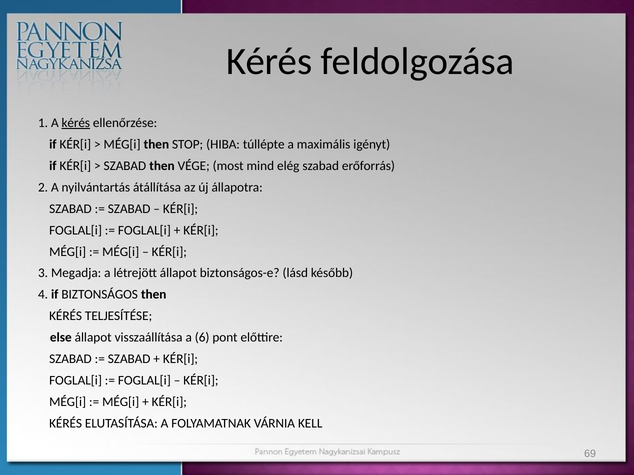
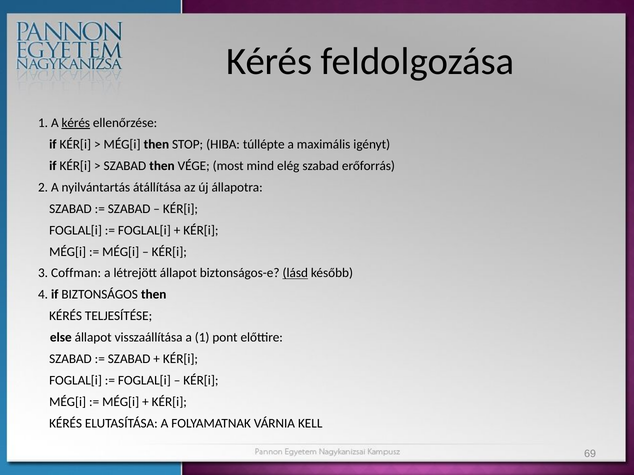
Megadja: Megadja -> Coffman (76, 273)
lásd underline: none -> present (295, 273)
a 6: 6 -> 1 (202, 338)
